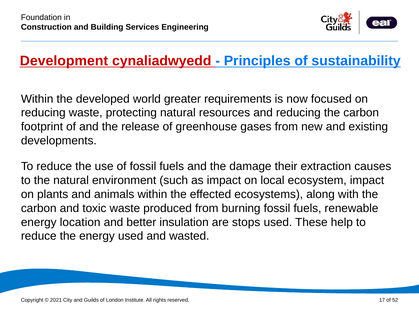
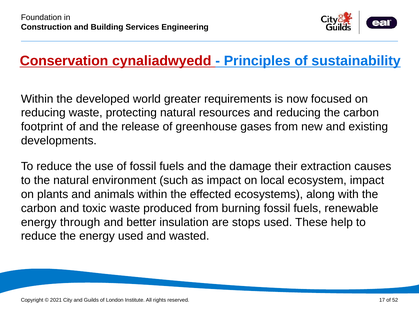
Development: Development -> Conservation (64, 61)
location: location -> through (80, 222)
